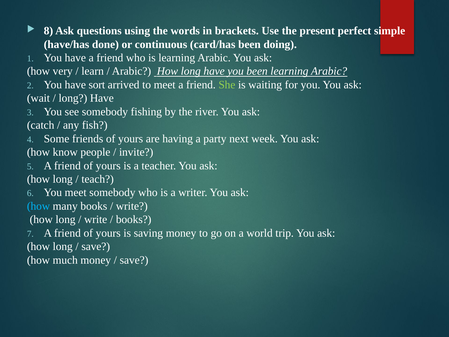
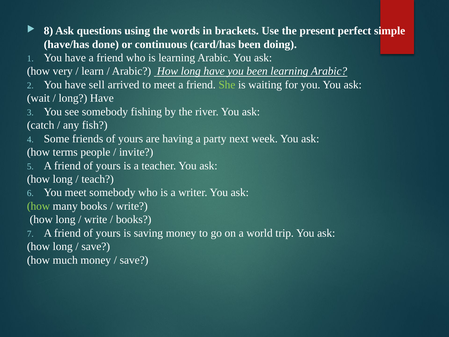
sort: sort -> sell (97, 85)
know: know -> terms (65, 152)
how colour: light blue -> light green (38, 206)
